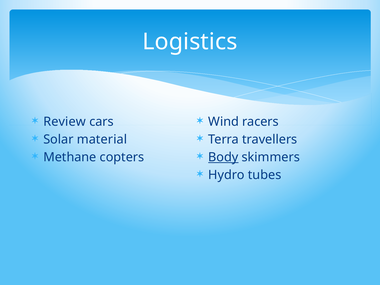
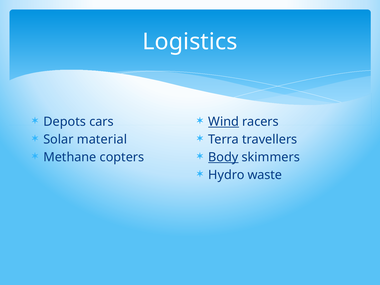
Review: Review -> Depots (65, 122)
Wind underline: none -> present (224, 122)
tubes: tubes -> waste (265, 175)
